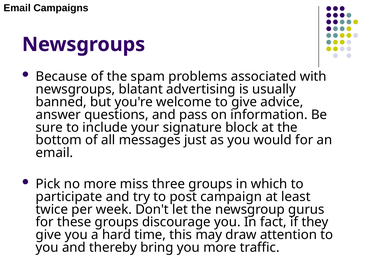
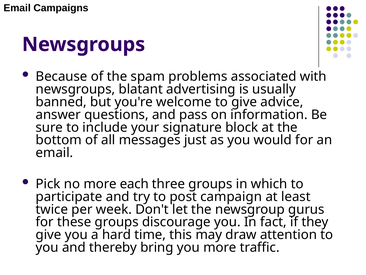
miss: miss -> each (134, 184)
